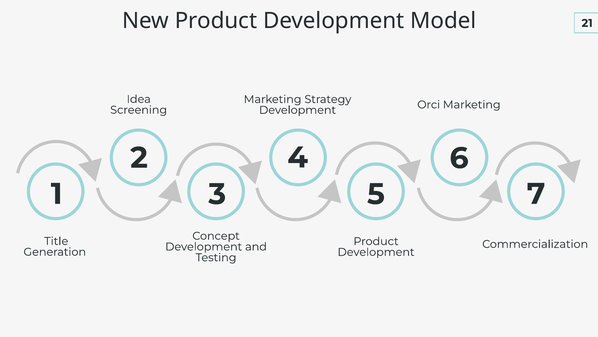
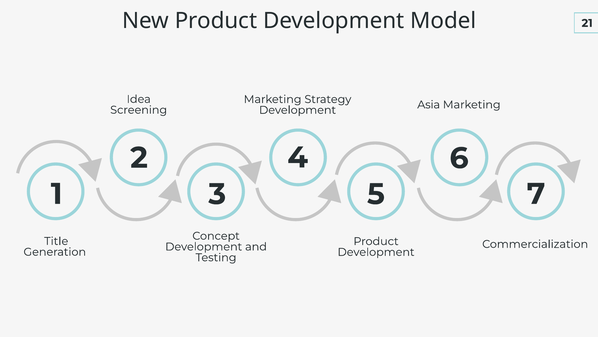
Orci: Orci -> Asia (429, 104)
